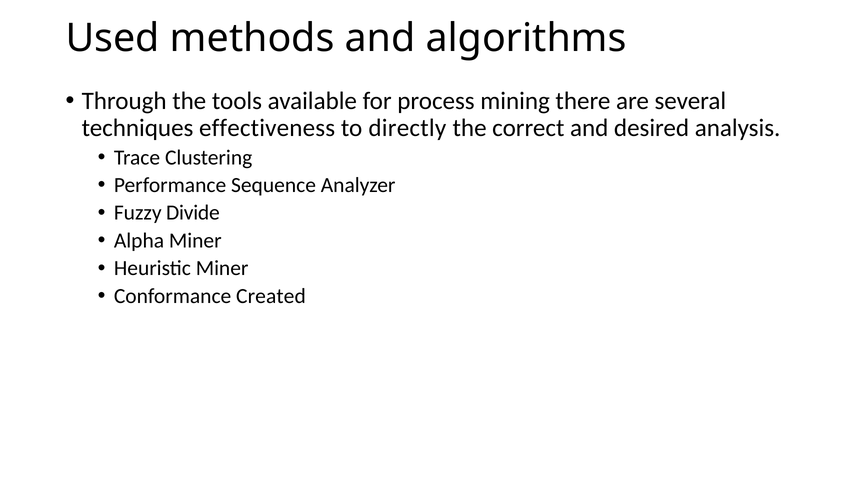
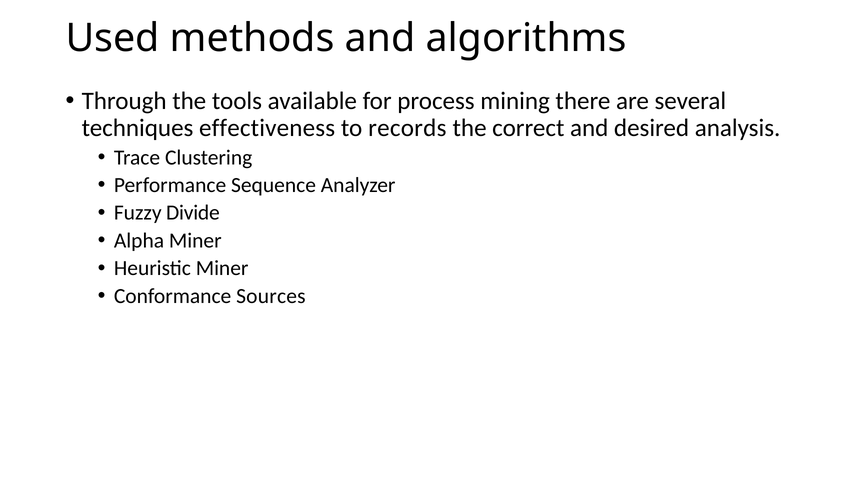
directly: directly -> records (407, 128)
Created: Created -> Sources (271, 296)
